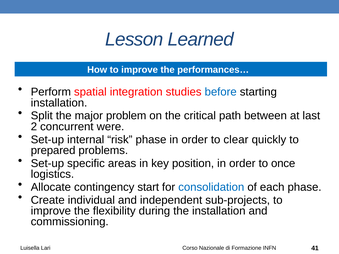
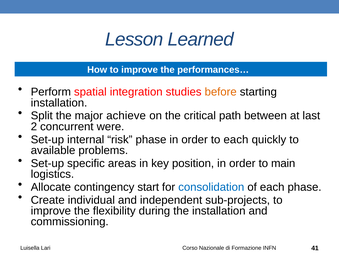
before colour: blue -> orange (221, 92)
problem: problem -> achieve (126, 116)
to clear: clear -> each (236, 140)
prepared: prepared -> available (53, 151)
once: once -> main (283, 163)
